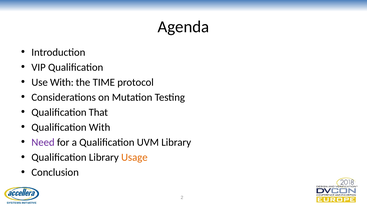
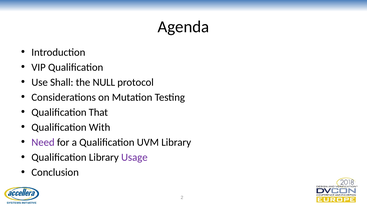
Use With: With -> Shall (62, 82)
TIME: TIME -> NULL (104, 82)
Usage colour: orange -> purple (134, 157)
